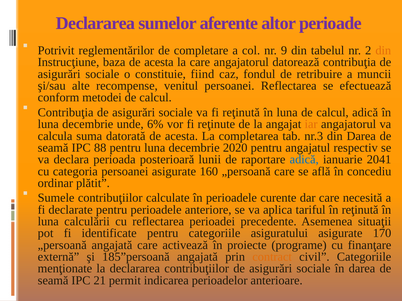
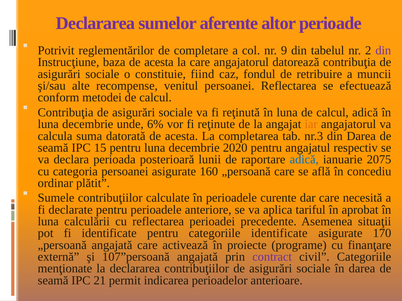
din colour: orange -> purple (383, 51)
88: 88 -> 15 (100, 148)
2041: 2041 -> 2075 (379, 160)
în reţinută: reţinută -> aprobat (360, 210)
categoriile asiguratului: asiguratului -> identificate (279, 234)
185”persoană: 185”persoană -> 107”persoană (136, 257)
contract colour: orange -> purple (272, 257)
